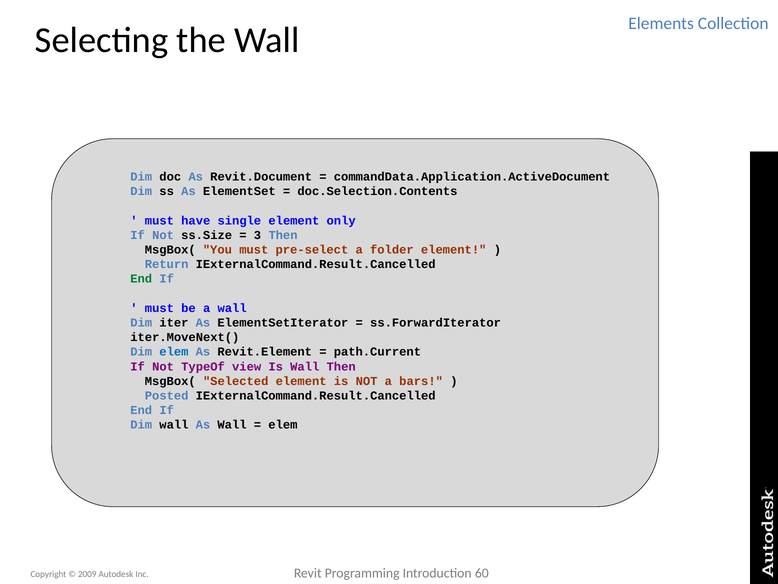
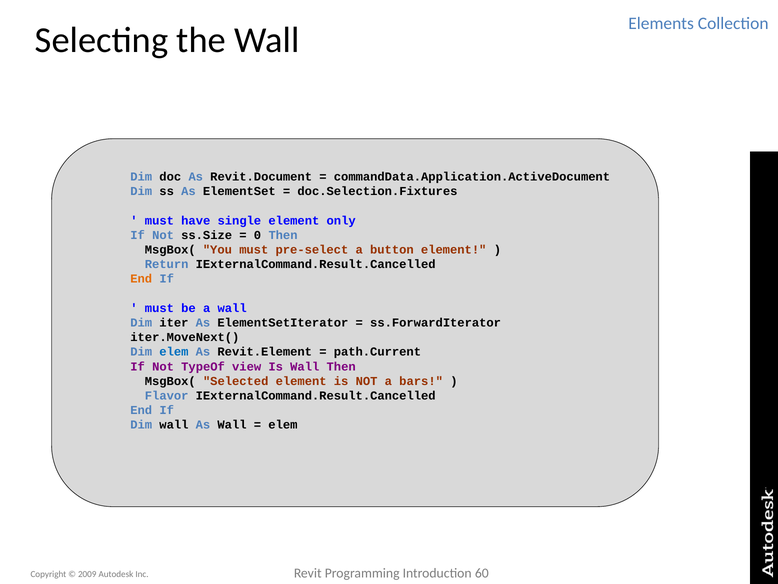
doc.Selection.Contents: doc.Selection.Contents -> doc.Selection.Fixtures (377, 191)
3: 3 -> 0 (257, 235)
folder: folder -> button (392, 250)
End colour: green -> orange (141, 279)
Posted: Posted -> Flavor (167, 396)
